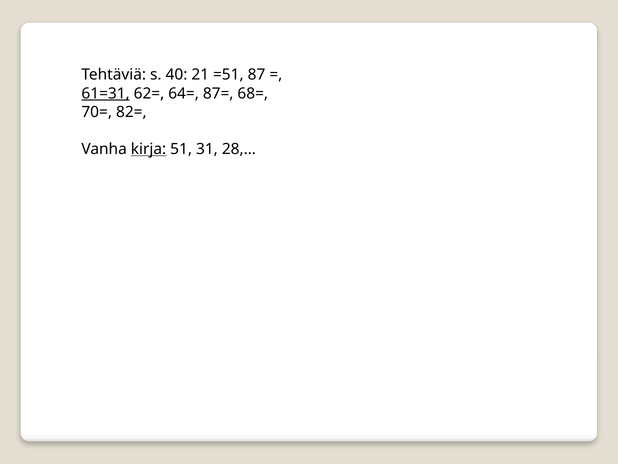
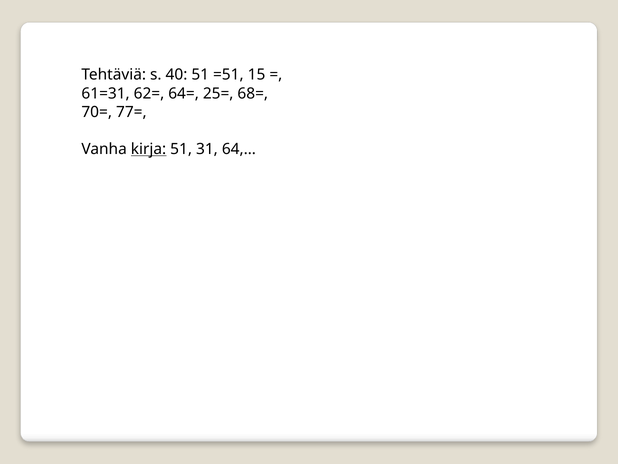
40 21: 21 -> 51 (200, 75)
87: 87 -> 15 (257, 75)
61=31 underline: present -> none (106, 93)
87=: 87= -> 25= (218, 93)
82=: 82= -> 77= (131, 112)
28,…: 28,… -> 64,… (239, 149)
